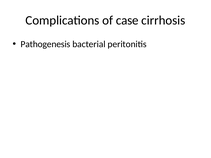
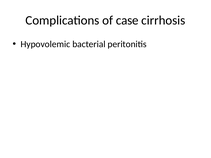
Pathogenesis: Pathogenesis -> Hypovolemic (45, 44)
